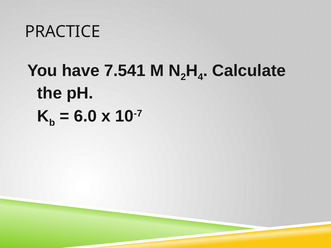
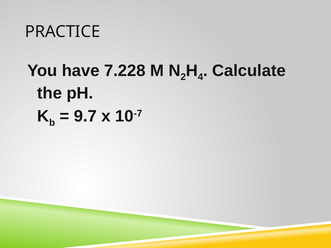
7.541: 7.541 -> 7.228 (125, 71)
6.0: 6.0 -> 9.7 (85, 116)
